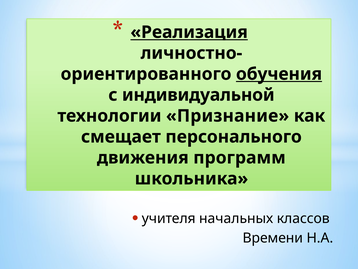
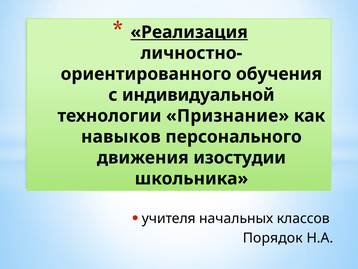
обучения underline: present -> none (279, 74)
смещает: смещает -> навыков (121, 137)
программ: программ -> изостудии (240, 157)
Времени: Времени -> Порядок (273, 238)
